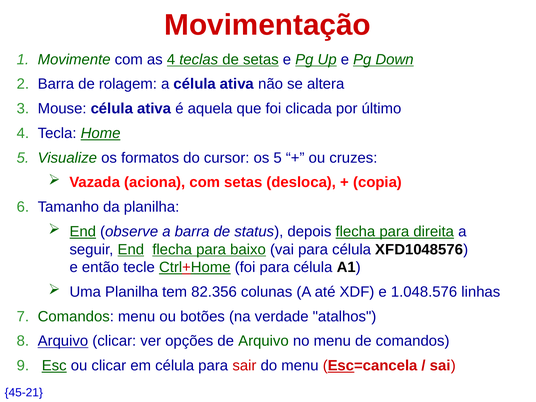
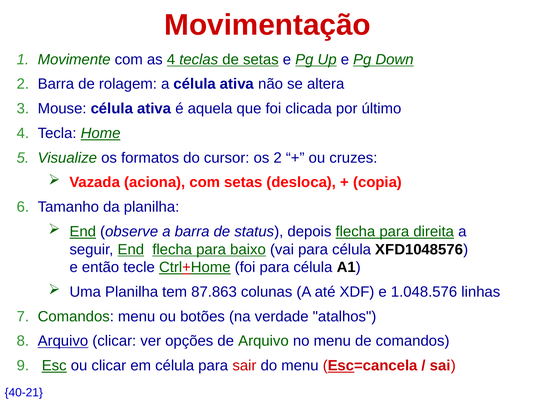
os 5: 5 -> 2 (278, 158)
82.356: 82.356 -> 87.863 (214, 292)
45-21: 45-21 -> 40-21 (24, 393)
